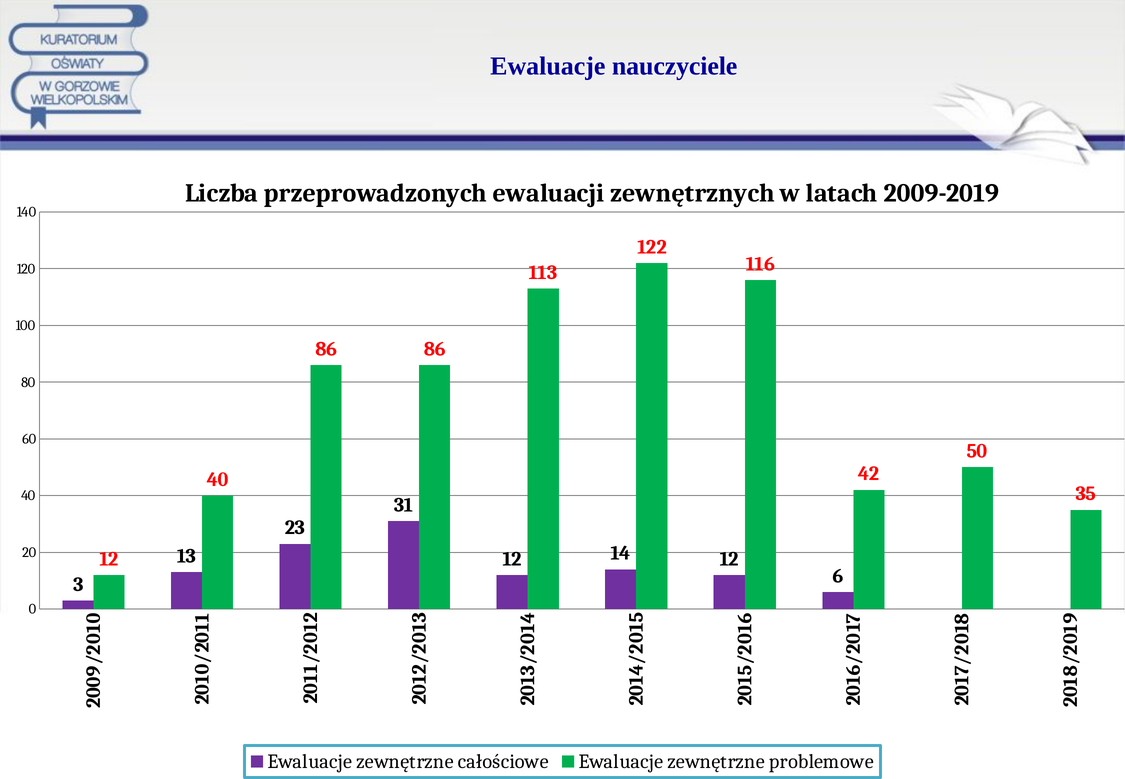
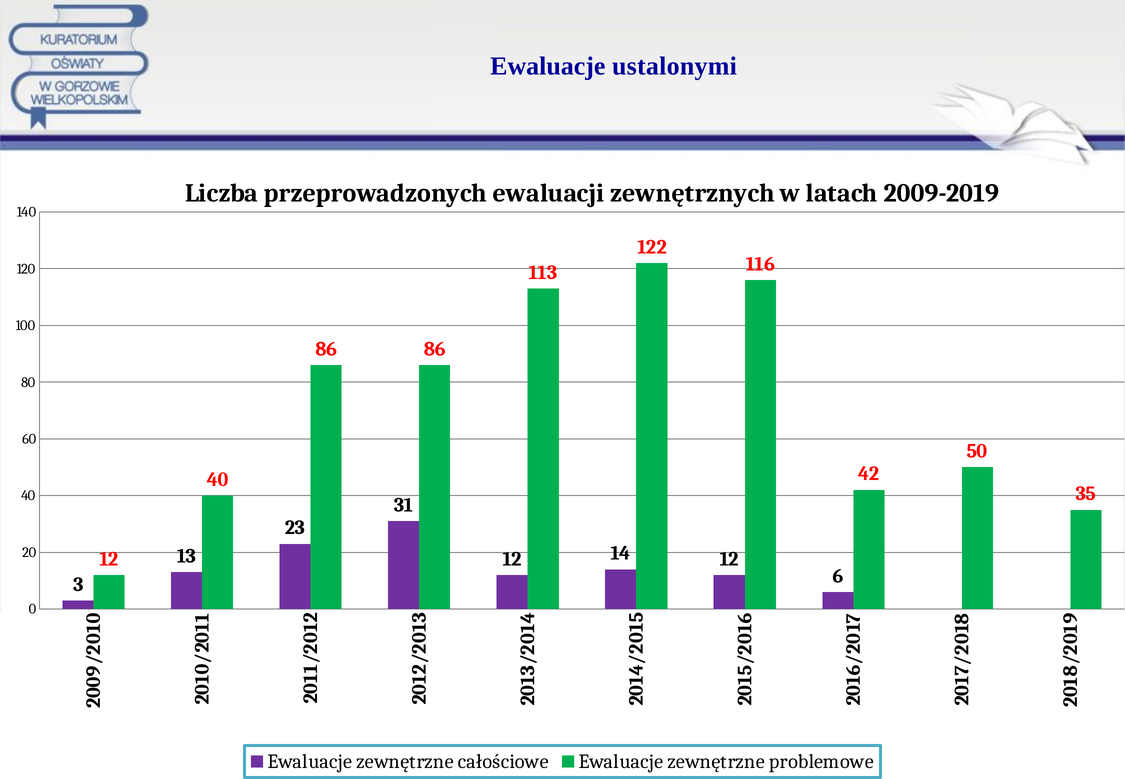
nauczyciele: nauczyciele -> ustalonymi (674, 66)
